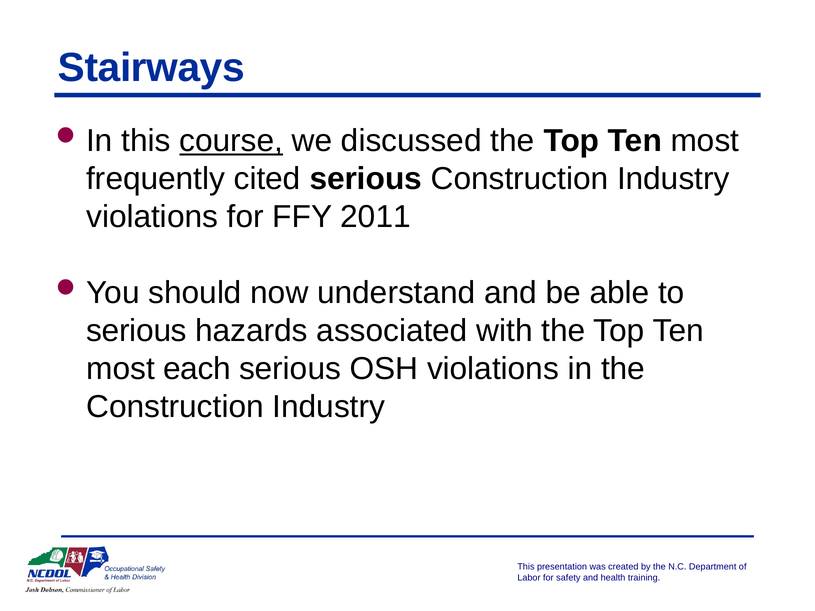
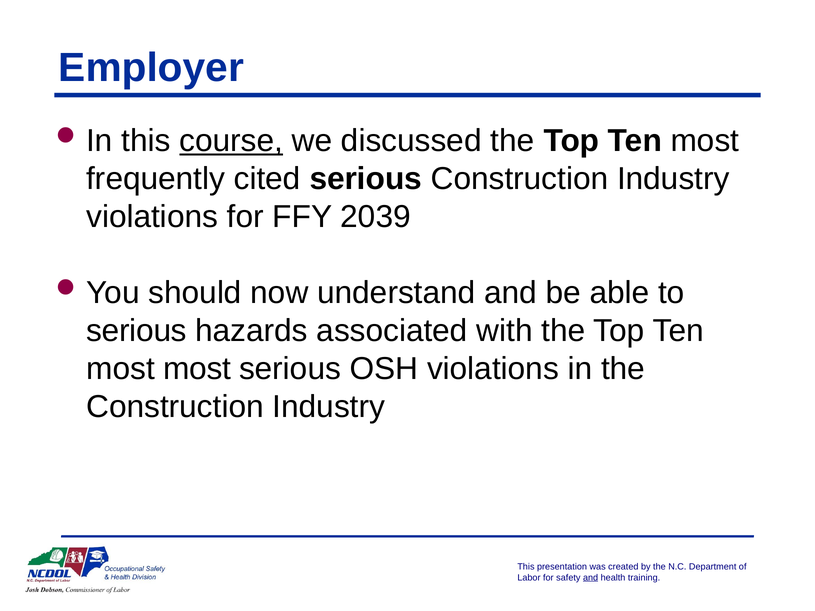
Stairways: Stairways -> Employer (151, 68)
2011: 2011 -> 2039 (376, 217)
most each: each -> most (197, 369)
and underline: none -> present (591, 578)
